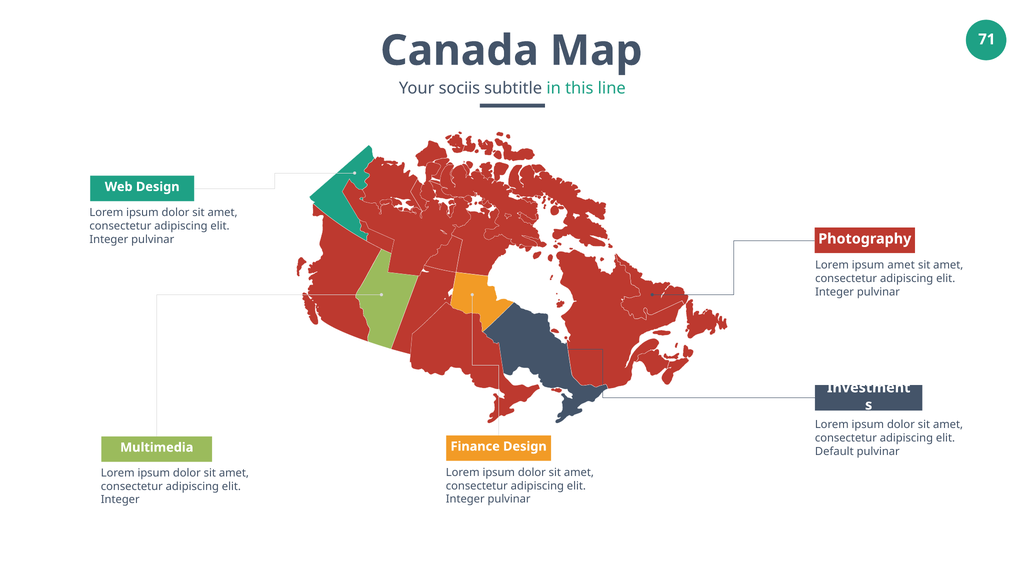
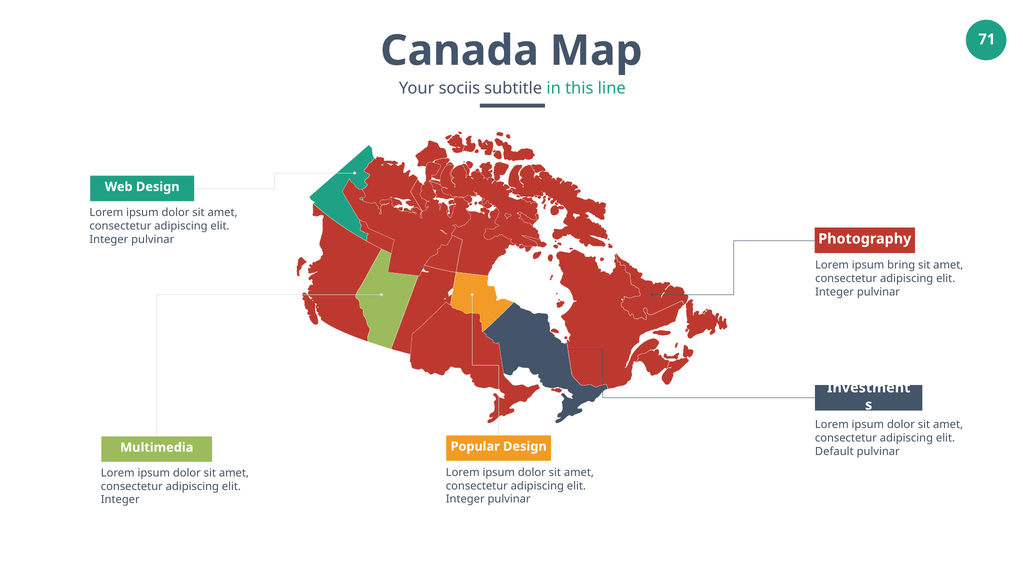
ipsum amet: amet -> bring (901, 265)
Finance: Finance -> Popular (475, 446)
